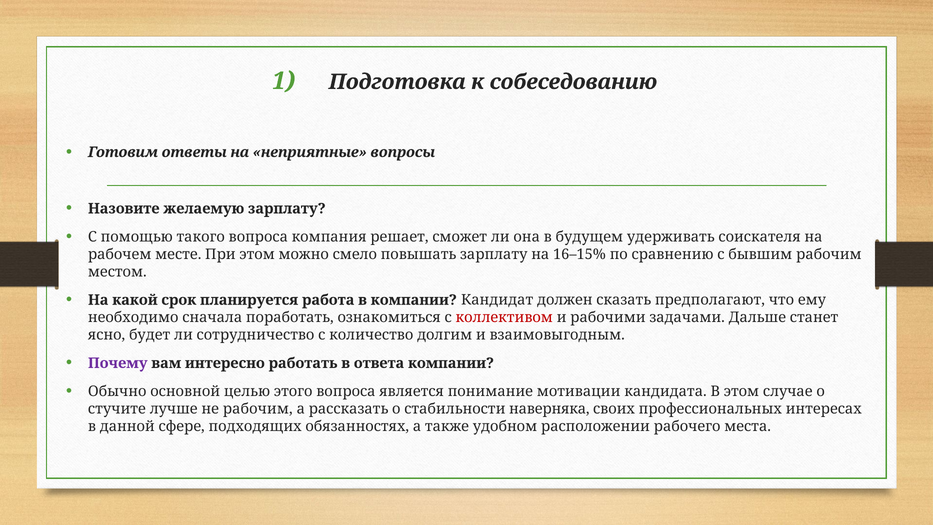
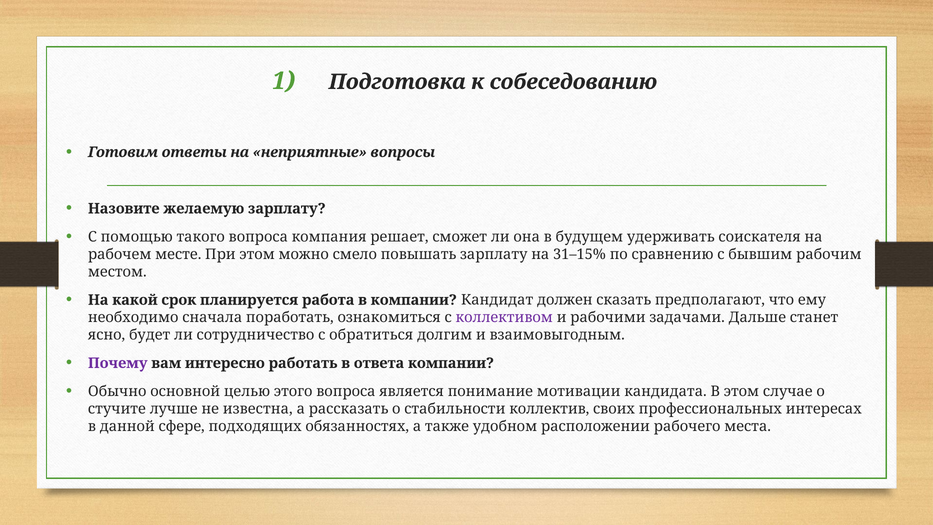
16–15%: 16–15% -> 31–15% (579, 254)
коллективом colour: red -> purple (504, 317)
количество: количество -> обратиться (371, 335)
не рабочим: рабочим -> известна (258, 409)
наверняка: наверняка -> коллектив (549, 409)
